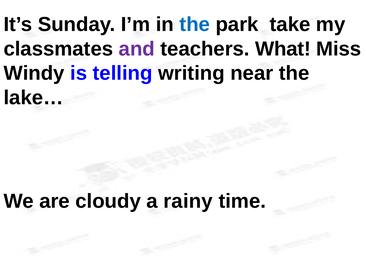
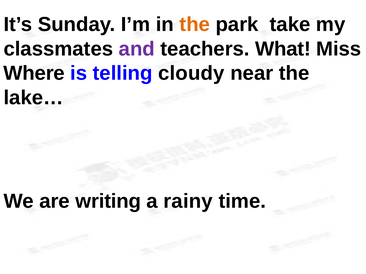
the colour: blue -> orange (195, 25)
Windy: Windy -> Where (34, 73)
writing: writing -> cloudy (191, 73)
cloudy: cloudy -> writing (108, 201)
